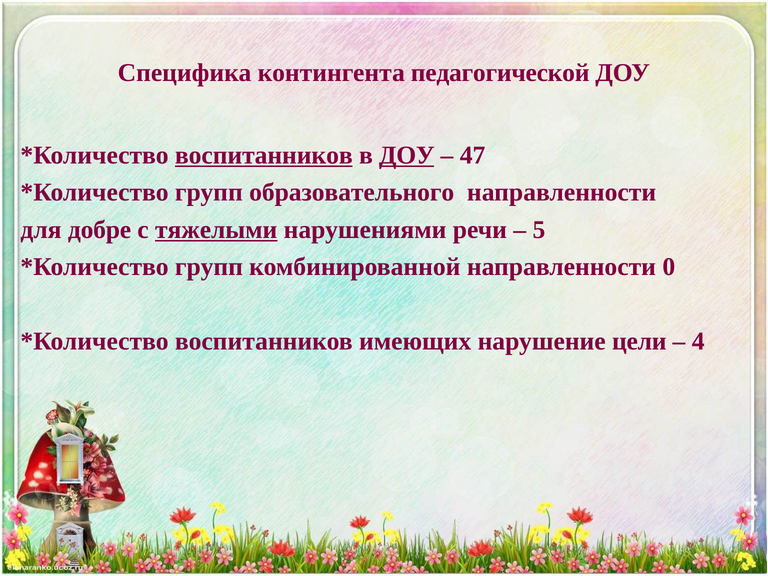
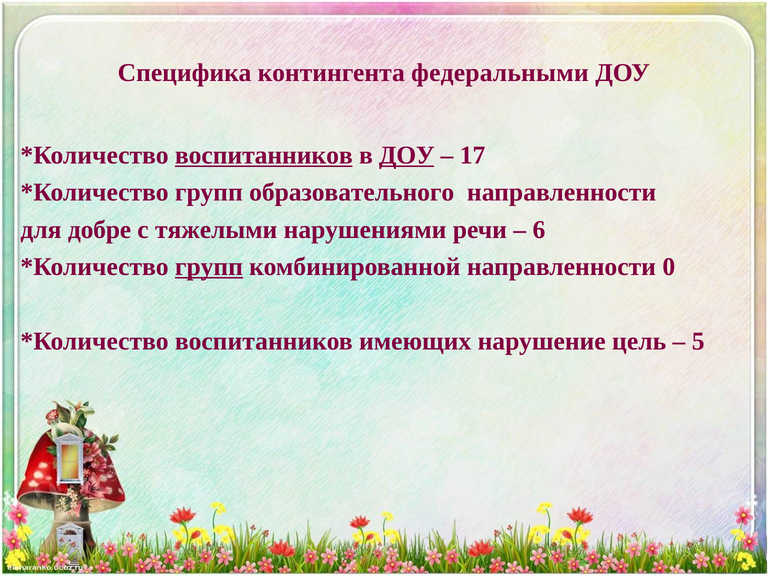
педагогической: педагогической -> федеральными (500, 73)
47: 47 -> 17 (473, 155)
тяжелыми underline: present -> none (216, 230)
5: 5 -> 6 (539, 230)
групп underline: none -> present (209, 267)
цели: цели -> цель (639, 341)
4: 4 -> 5 (698, 341)
